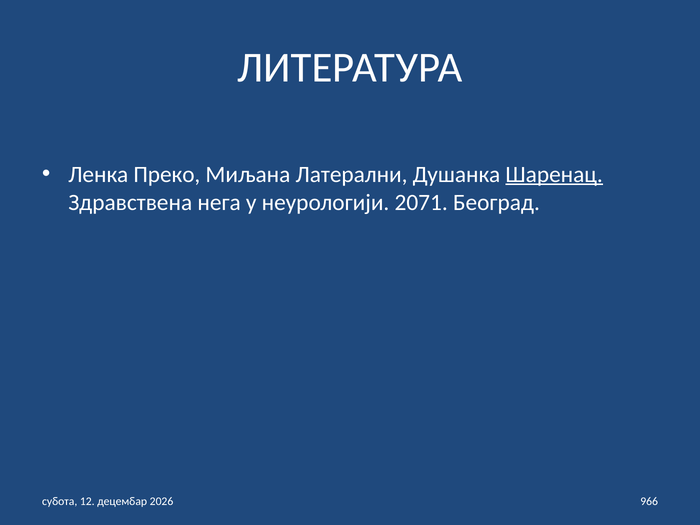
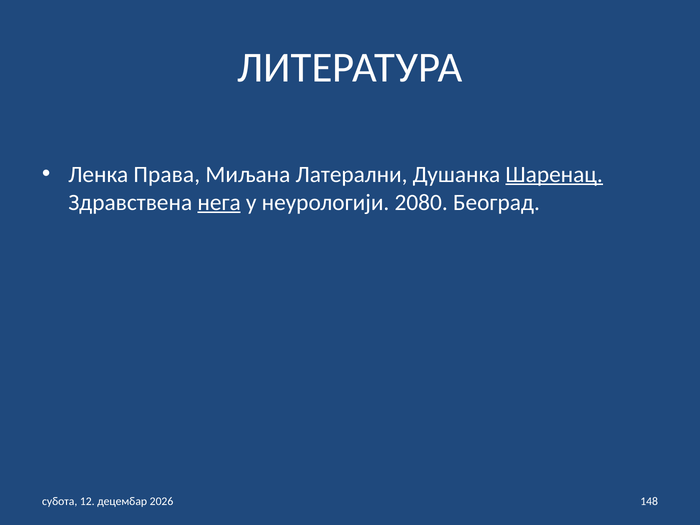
Преко: Преко -> Права (167, 174)
нега underline: none -> present (219, 202)
2071: 2071 -> 2080 (421, 202)
966: 966 -> 148 (649, 501)
